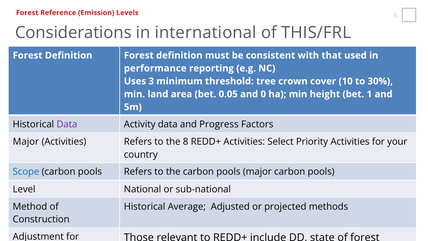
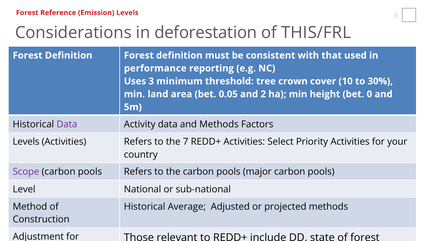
international: international -> deforestation (206, 33)
0: 0 -> 2 (263, 94)
1: 1 -> 0 (369, 94)
and Progress: Progress -> Methods (219, 124)
Major: Major -> Levels (26, 142)
8: 8 -> 7 (186, 142)
Scope colour: blue -> purple (26, 172)
